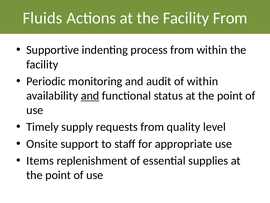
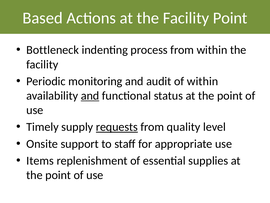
Fluids: Fluids -> Based (43, 18)
Facility From: From -> Point (230, 18)
Supportive: Supportive -> Bottleneck (53, 50)
requests underline: none -> present (117, 127)
